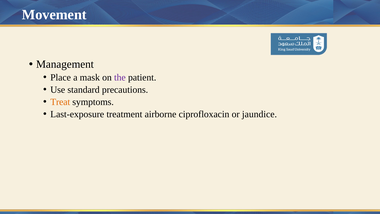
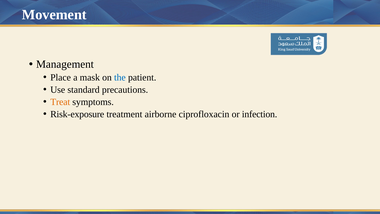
the colour: purple -> blue (120, 77)
Last-exposure: Last-exposure -> Risk-exposure (77, 114)
jaundice: jaundice -> infection (260, 114)
